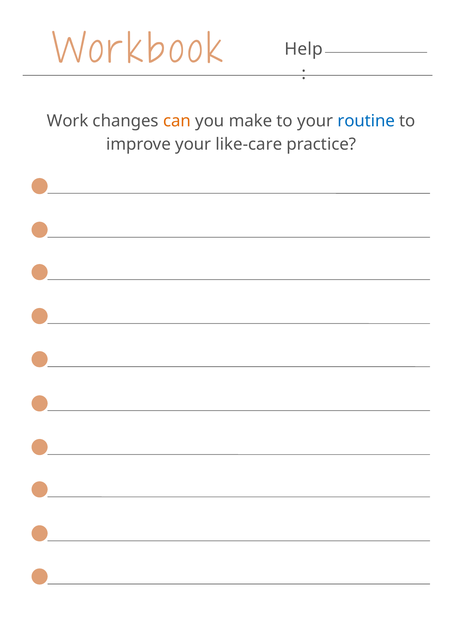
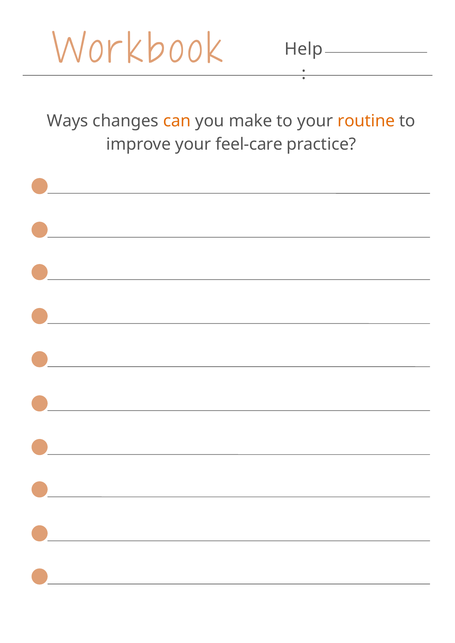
Work: Work -> Ways (68, 121)
routine colour: blue -> orange (366, 121)
like-care: like-care -> feel-care (249, 145)
